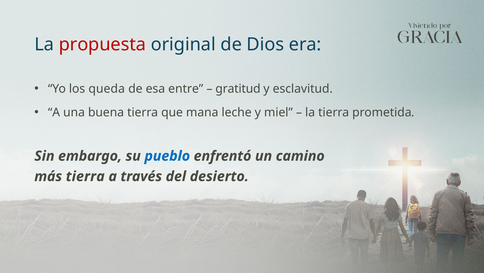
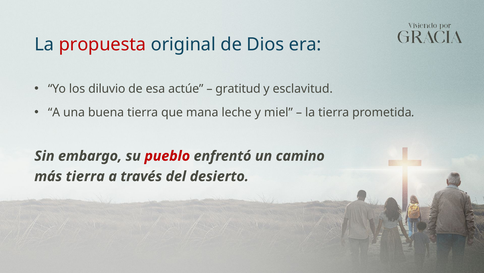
queda: queda -> diluvio (107, 88)
entre: entre -> actúe (186, 88)
pueblo colour: blue -> red (167, 156)
